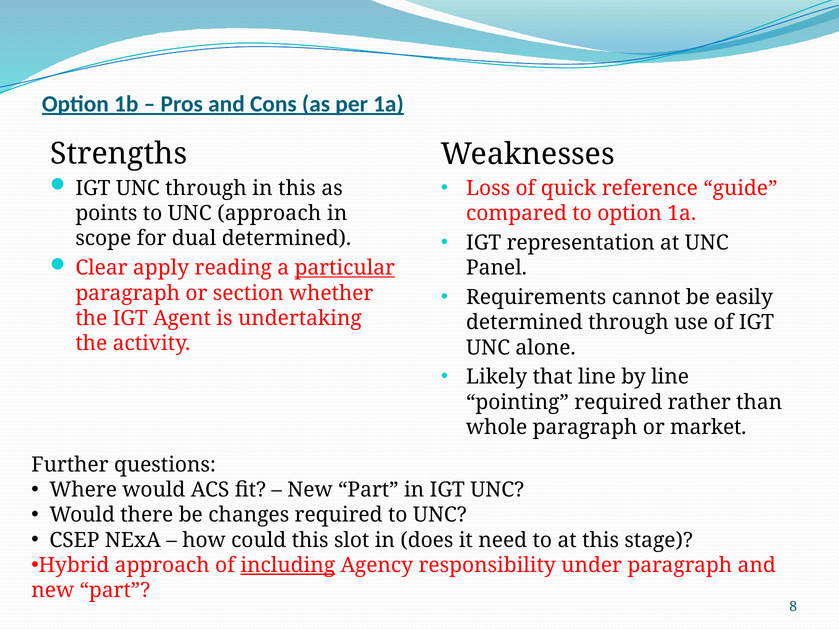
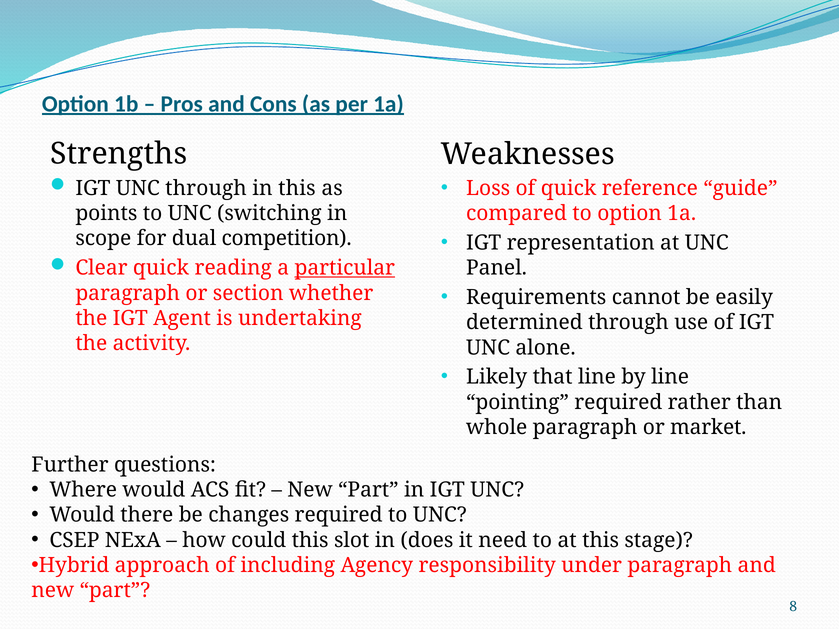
UNC approach: approach -> switching (269, 213)
dual determined: determined -> competition (287, 239)
Clear apply: apply -> quick (161, 268)
including underline: present -> none (288, 566)
